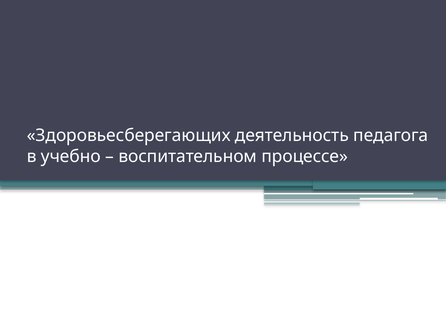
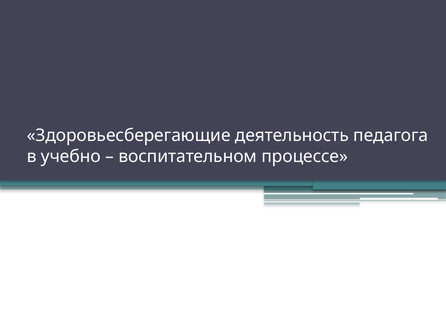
Здоровьесберегающих: Здоровьесберегающих -> Здоровьесберегающие (129, 136)
